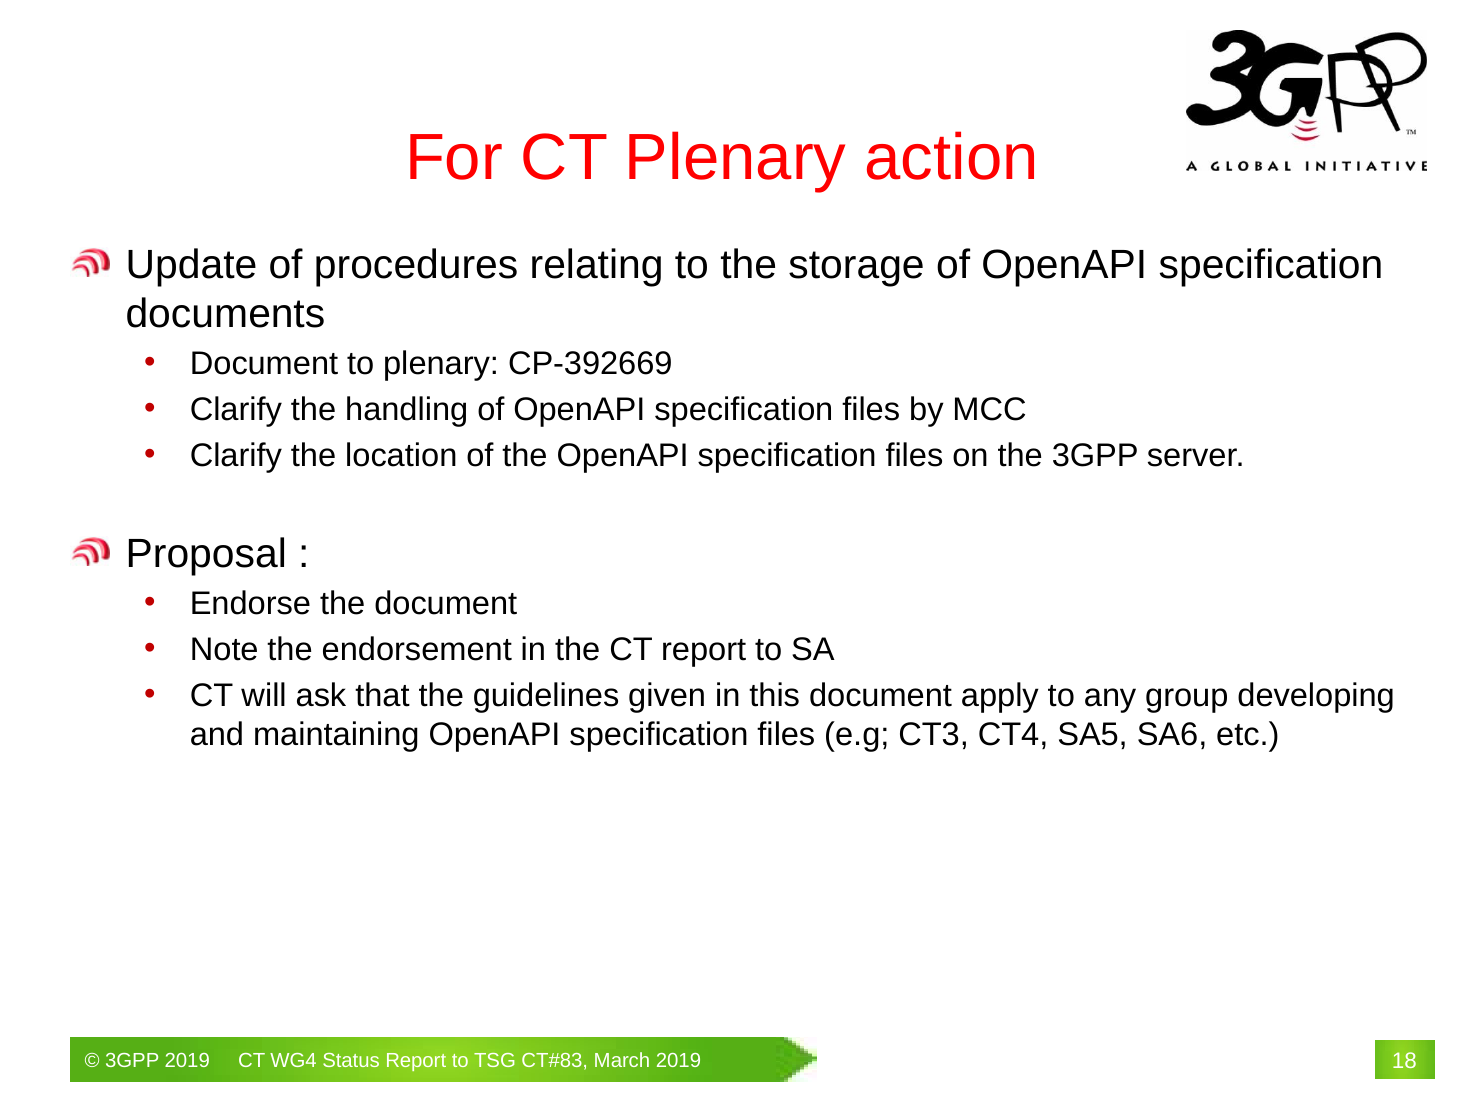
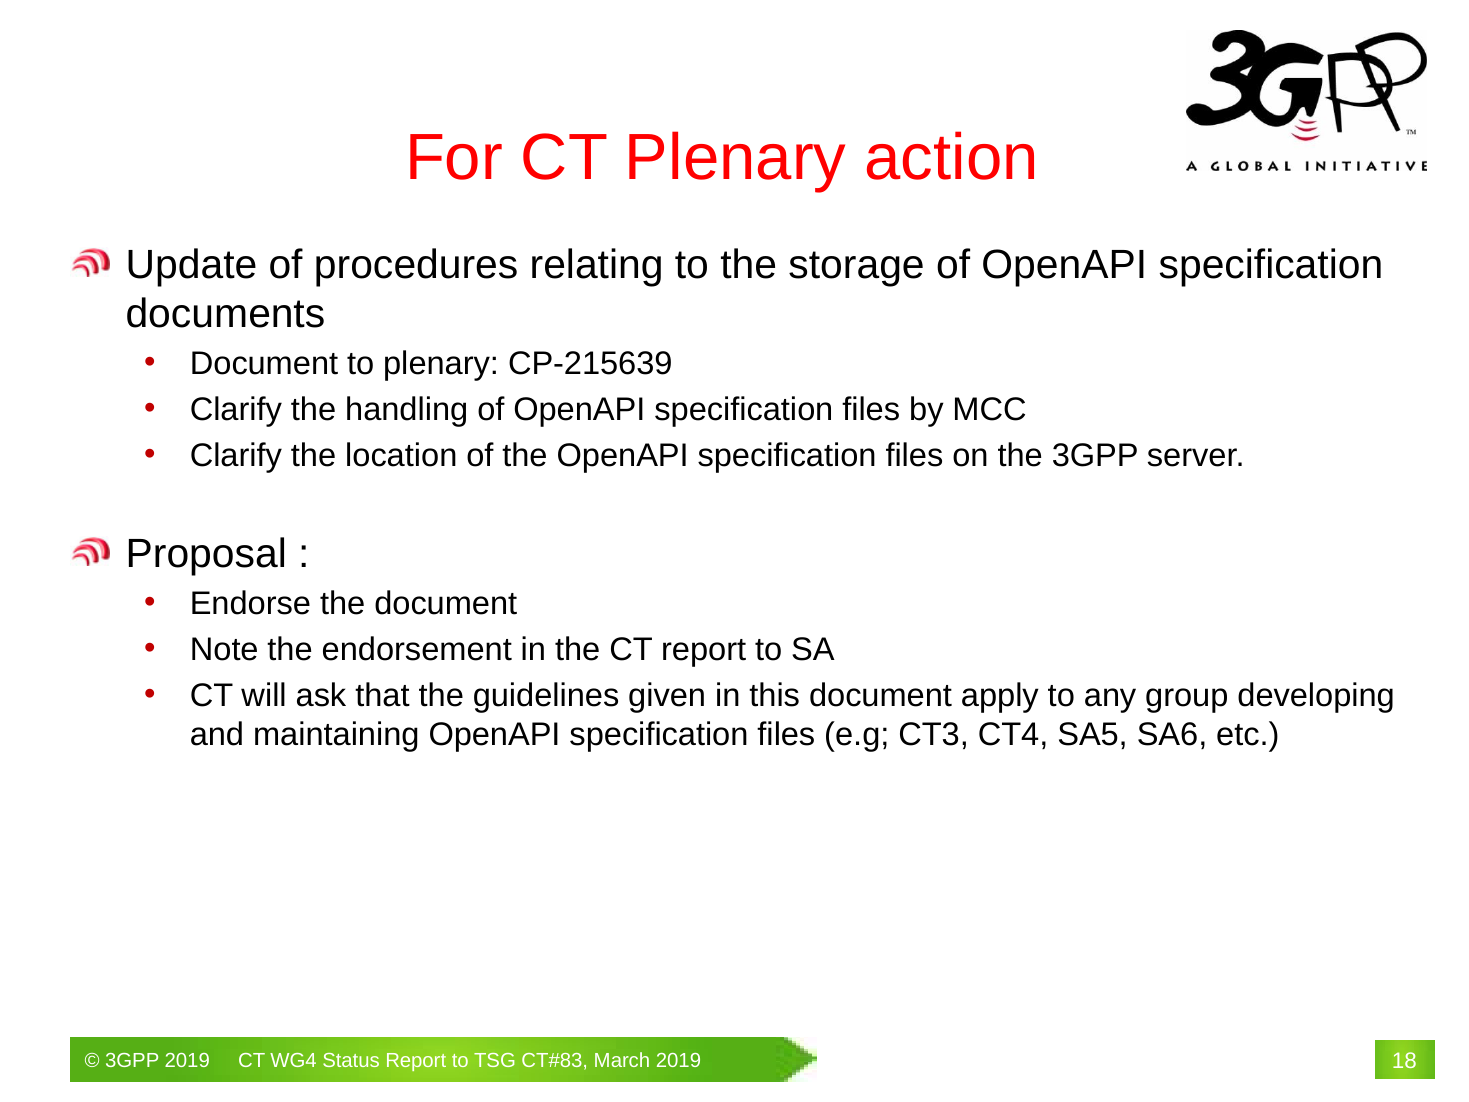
CP-392669: CP-392669 -> CP-215639 (590, 364)
